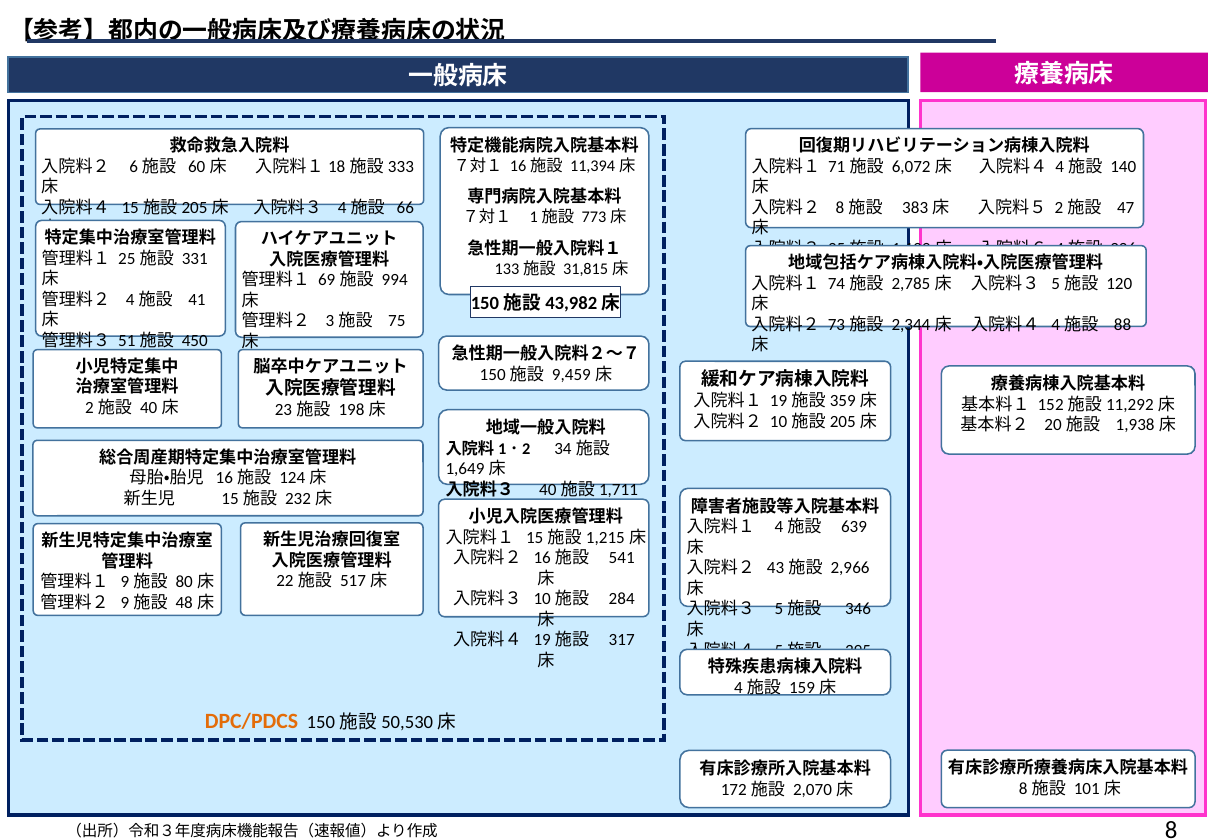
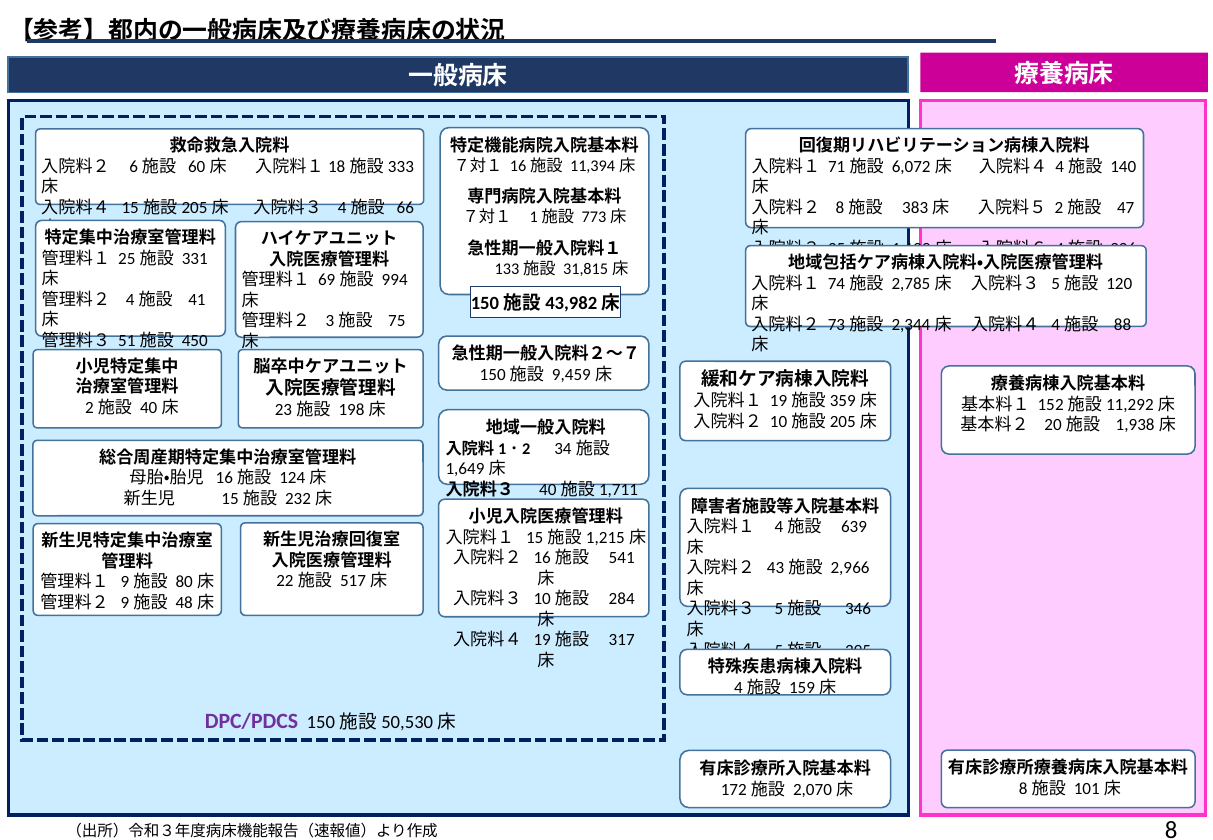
DPC/PDCS colour: orange -> purple (252, 721)
